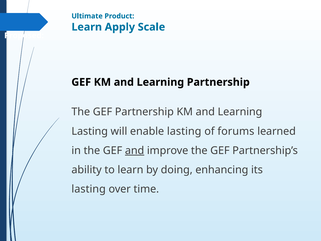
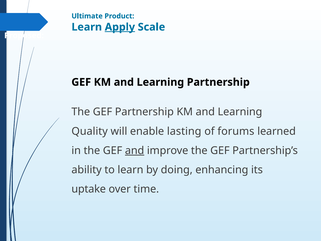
Apply underline: none -> present (120, 27)
Lasting: Lasting -> Quality (90, 131)
lasting: lasting -> uptake (89, 189)
